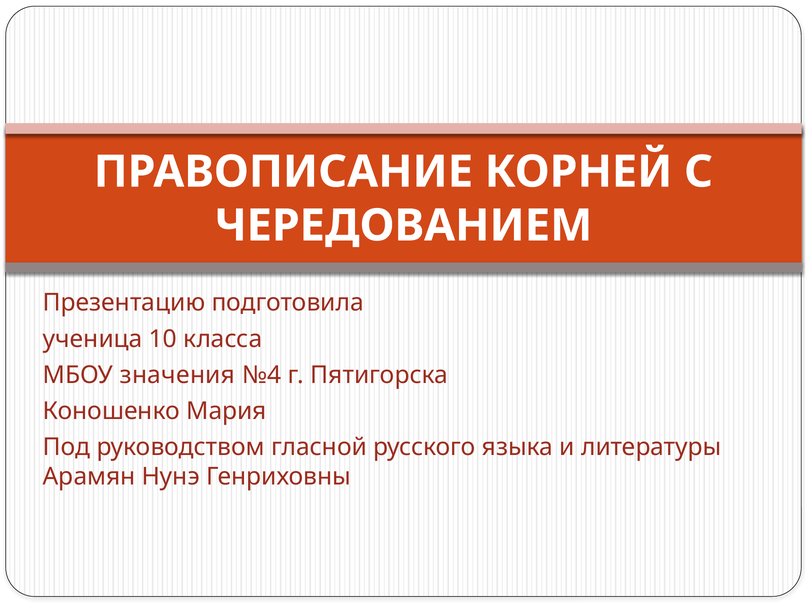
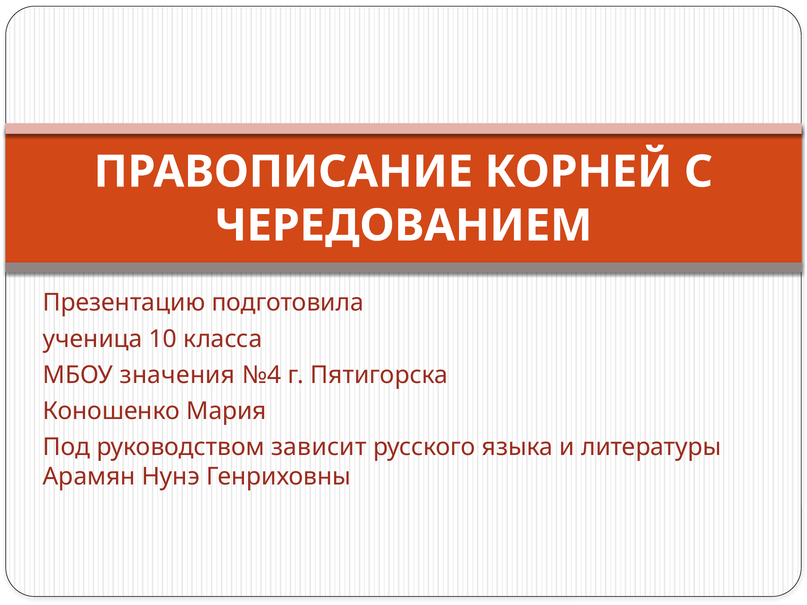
гласной: гласной -> зависит (319, 447)
